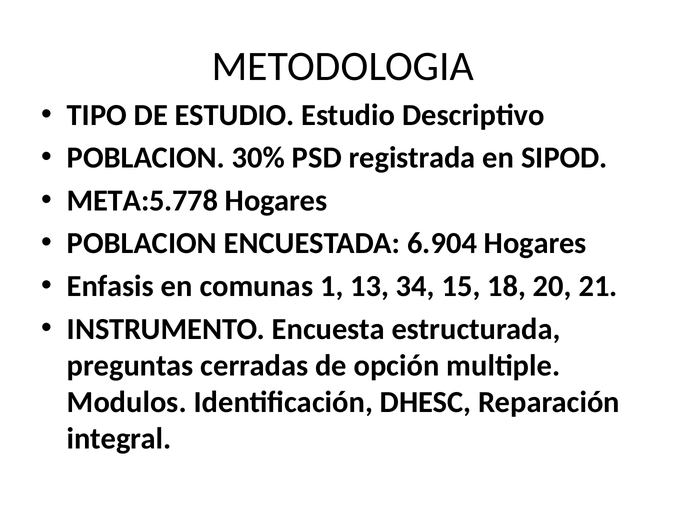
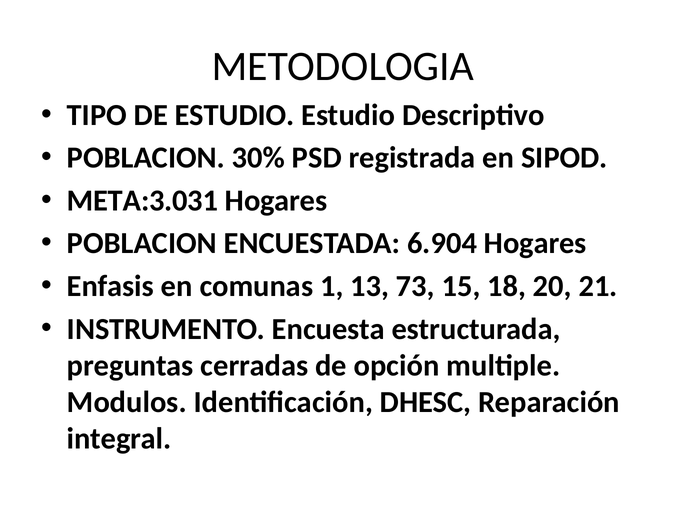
META:5.778: META:5.778 -> META:3.031 (143, 200)
34: 34 -> 73 (415, 286)
